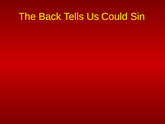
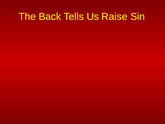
Could: Could -> Raise (114, 17)
